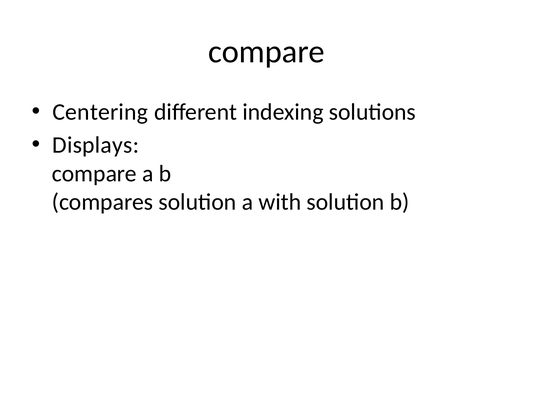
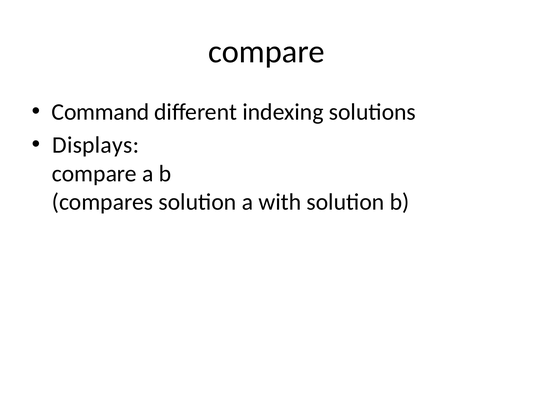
Centering: Centering -> Command (101, 112)
